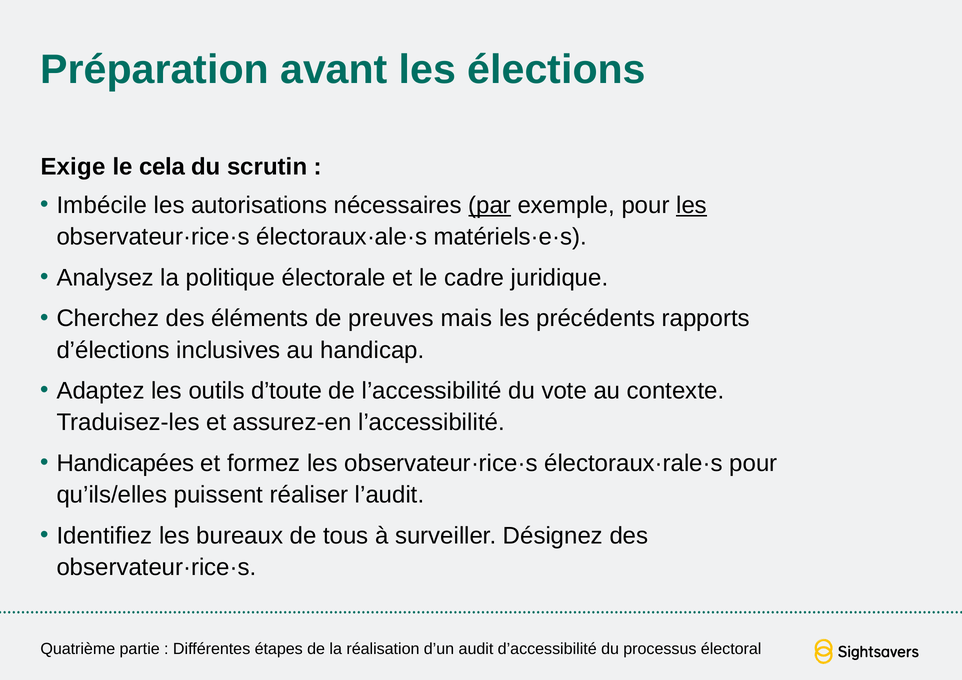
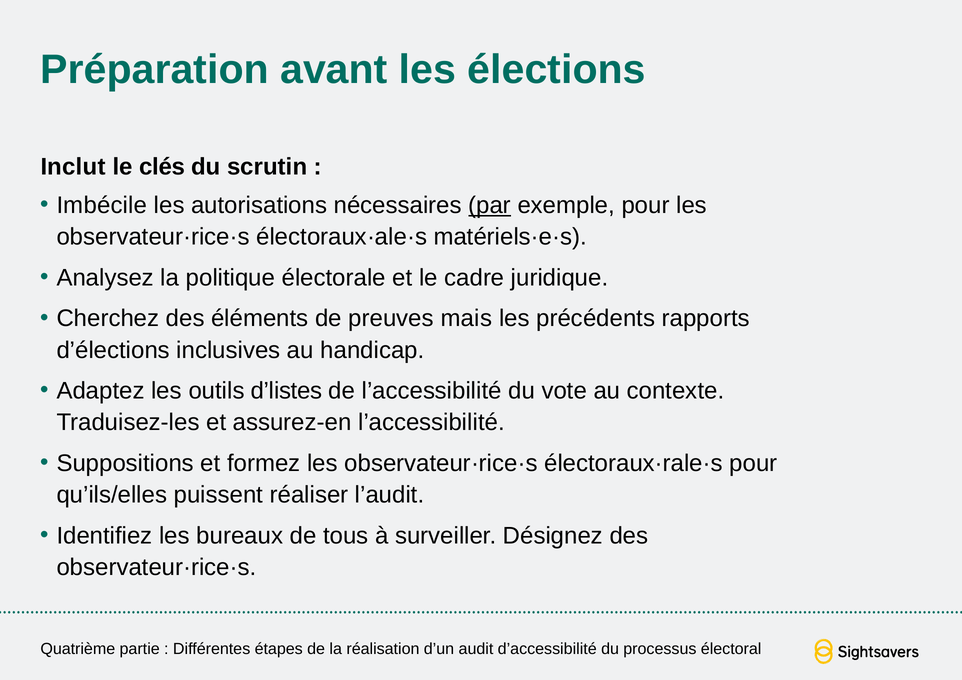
Exige: Exige -> Inclut (73, 167)
cela: cela -> clés (162, 167)
les underline: present -> none (692, 205)
d’toute: d’toute -> d’listes (287, 391)
Handicapées: Handicapées -> Suppositions (125, 463)
